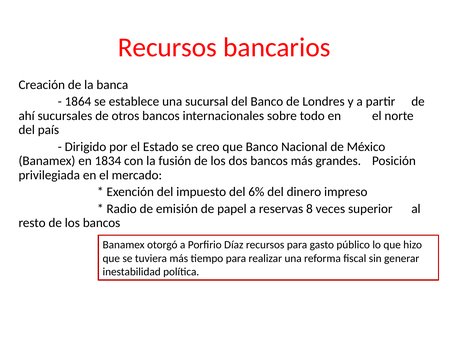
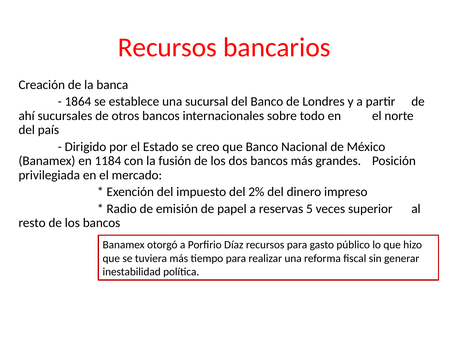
1834: 1834 -> 1184 (108, 161)
6%: 6% -> 2% (256, 192)
8: 8 -> 5 (309, 209)
